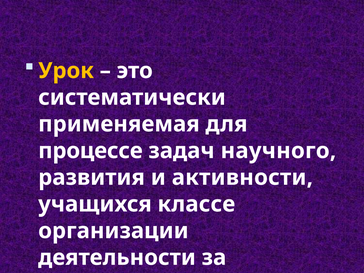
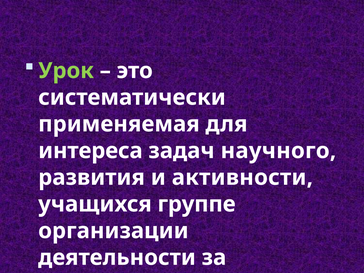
Урок colour: yellow -> light green (66, 71)
процессе: процессе -> интереса (90, 151)
классе: классе -> группе (197, 204)
